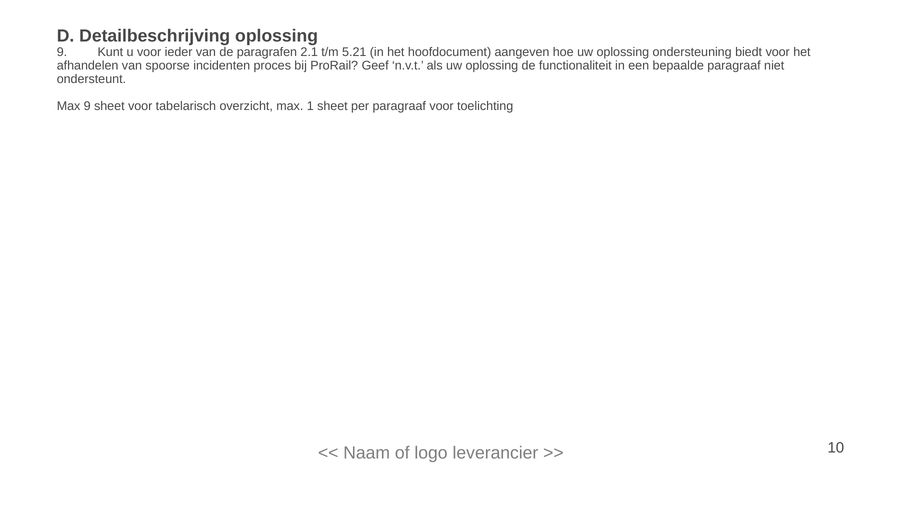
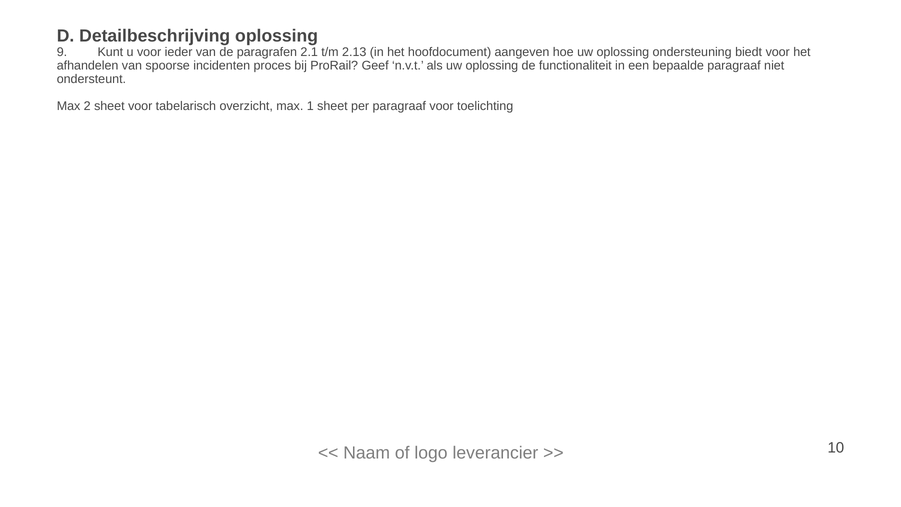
5.21: 5.21 -> 2.13 (354, 52)
Max 9: 9 -> 2 (87, 106)
